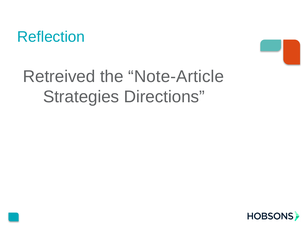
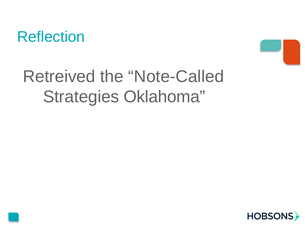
Note-Article: Note-Article -> Note-Called (176, 76)
Directions: Directions -> Oklahoma (164, 97)
